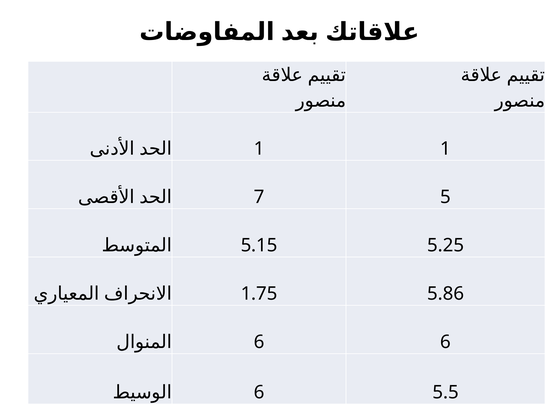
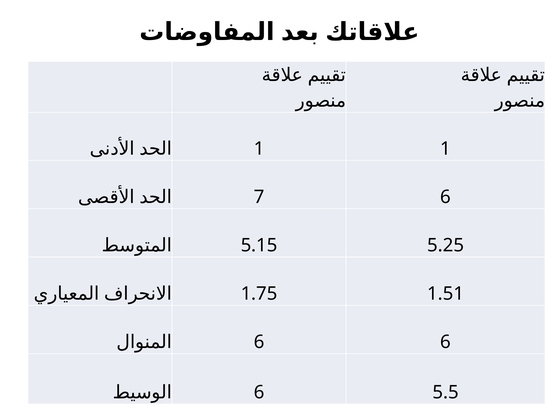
7 5: 5 -> 6 (446, 197)
5.86: 5.86 -> 1.51 (446, 293)
